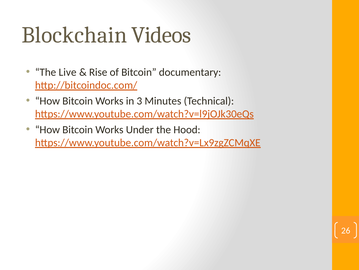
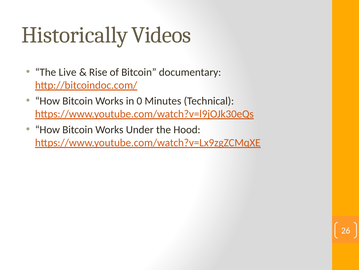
Blockchain: Blockchain -> Historically (75, 35)
3: 3 -> 0 (139, 101)
